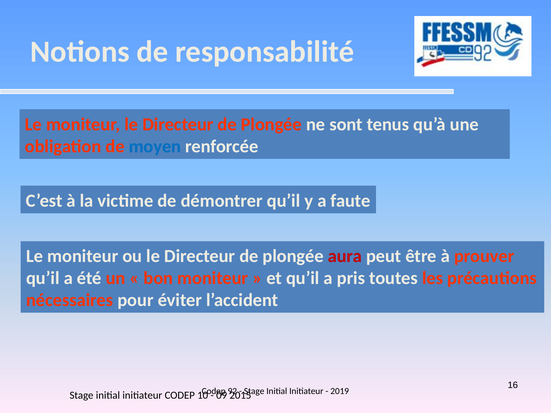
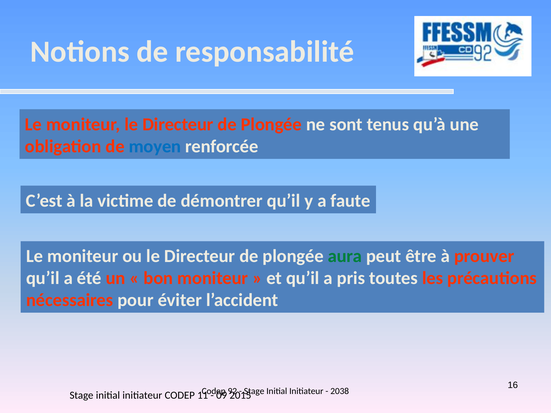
aura colour: red -> green (345, 256)
2019: 2019 -> 2038 (340, 391)
10: 10 -> 11 (203, 396)
